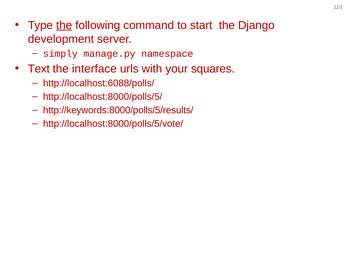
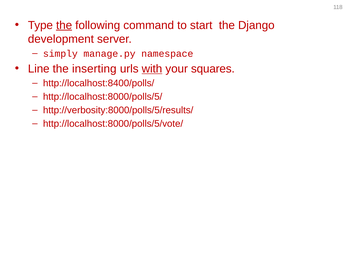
Text: Text -> Line (39, 69)
interface: interface -> inserting (94, 69)
with underline: none -> present (152, 69)
http://localhost:6088/polls/: http://localhost:6088/polls/ -> http://localhost:8400/polls/ (99, 83)
http://keywords:8000/polls/5/results/: http://keywords:8000/polls/5/results/ -> http://verbosity:8000/polls/5/results/ (118, 110)
